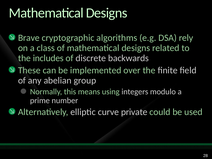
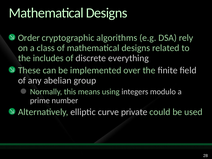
Brave: Brave -> Order (29, 38)
backwards: backwards -> everything (128, 58)
